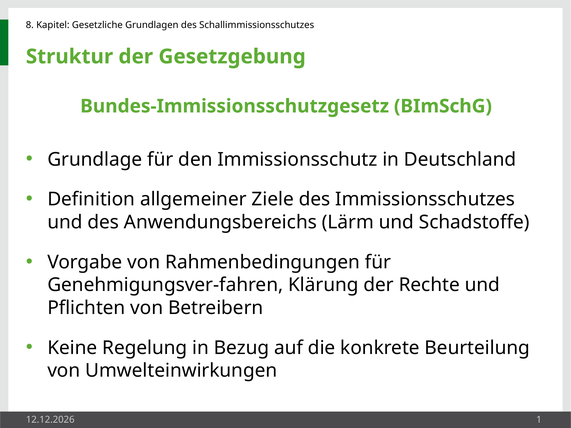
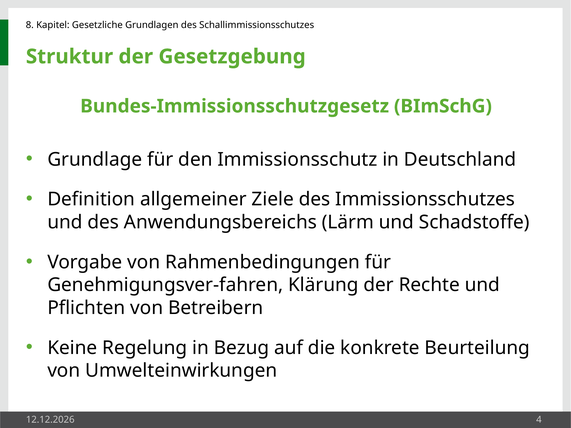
1: 1 -> 4 (539, 420)
